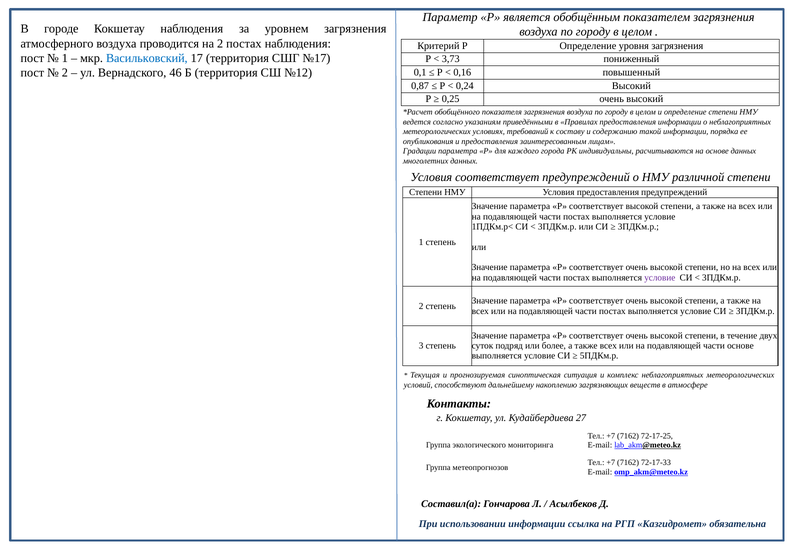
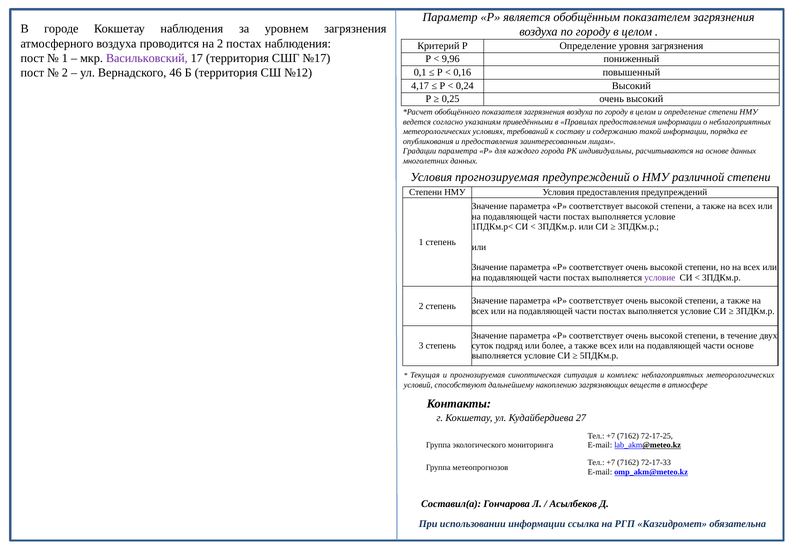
Васильковский colour: blue -> purple (147, 58)
3,73: 3,73 -> 9,96 (451, 59)
0,87: 0,87 -> 4,17 (420, 86)
Условия соответствует: соответствует -> прогнозируемая (497, 177)
